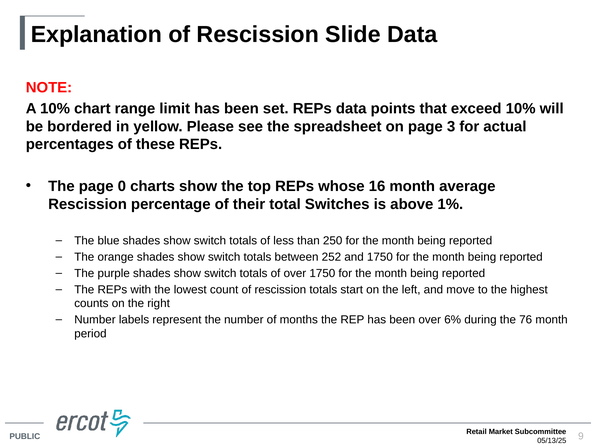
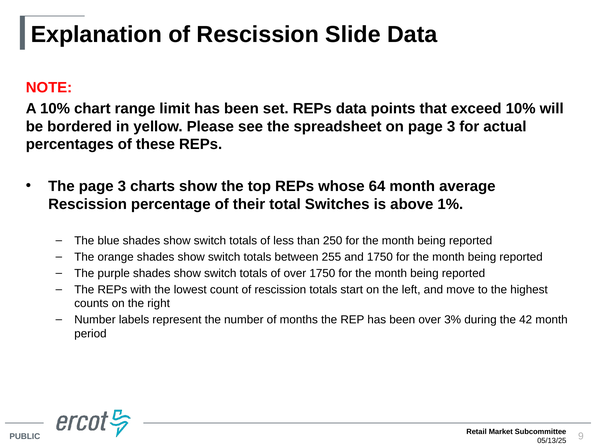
The page 0: 0 -> 3 (122, 186)
16: 16 -> 64 (377, 186)
252: 252 -> 255 (331, 257)
6%: 6% -> 3% (453, 320)
76: 76 -> 42 (526, 320)
